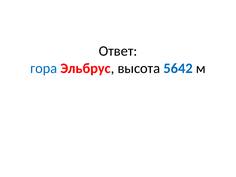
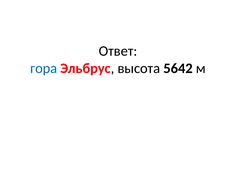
5642 colour: blue -> black (178, 68)
